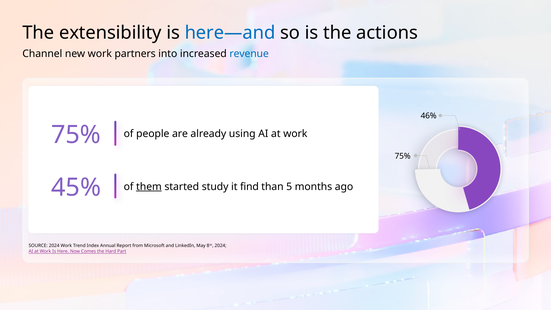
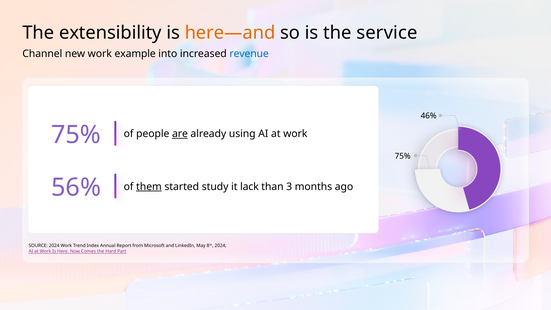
here—and colour: blue -> orange (230, 33)
actions: actions -> service (387, 33)
partners: partners -> example (135, 54)
are underline: none -> present (180, 134)
45%: 45% -> 56% (76, 188)
find: find -> lack (249, 187)
5: 5 -> 3 (289, 187)
